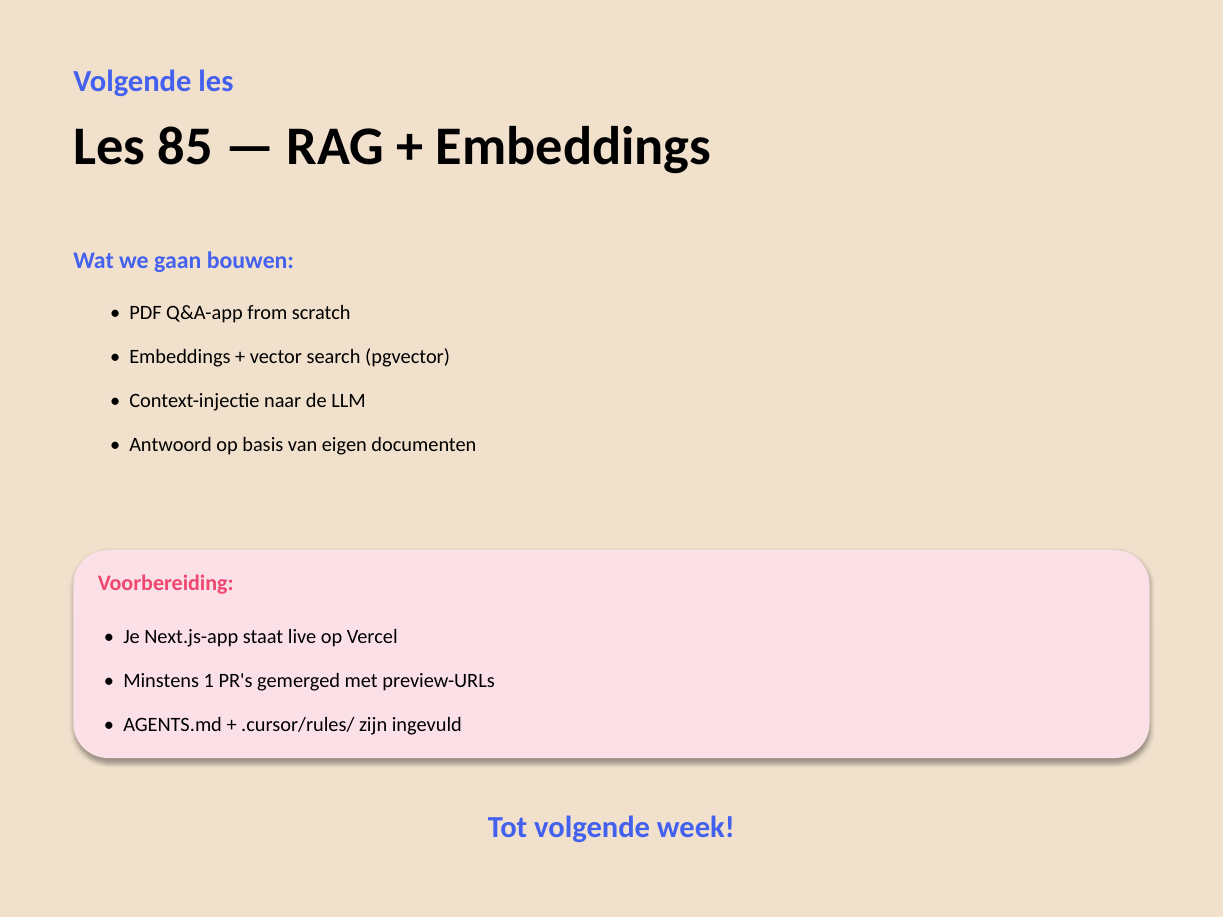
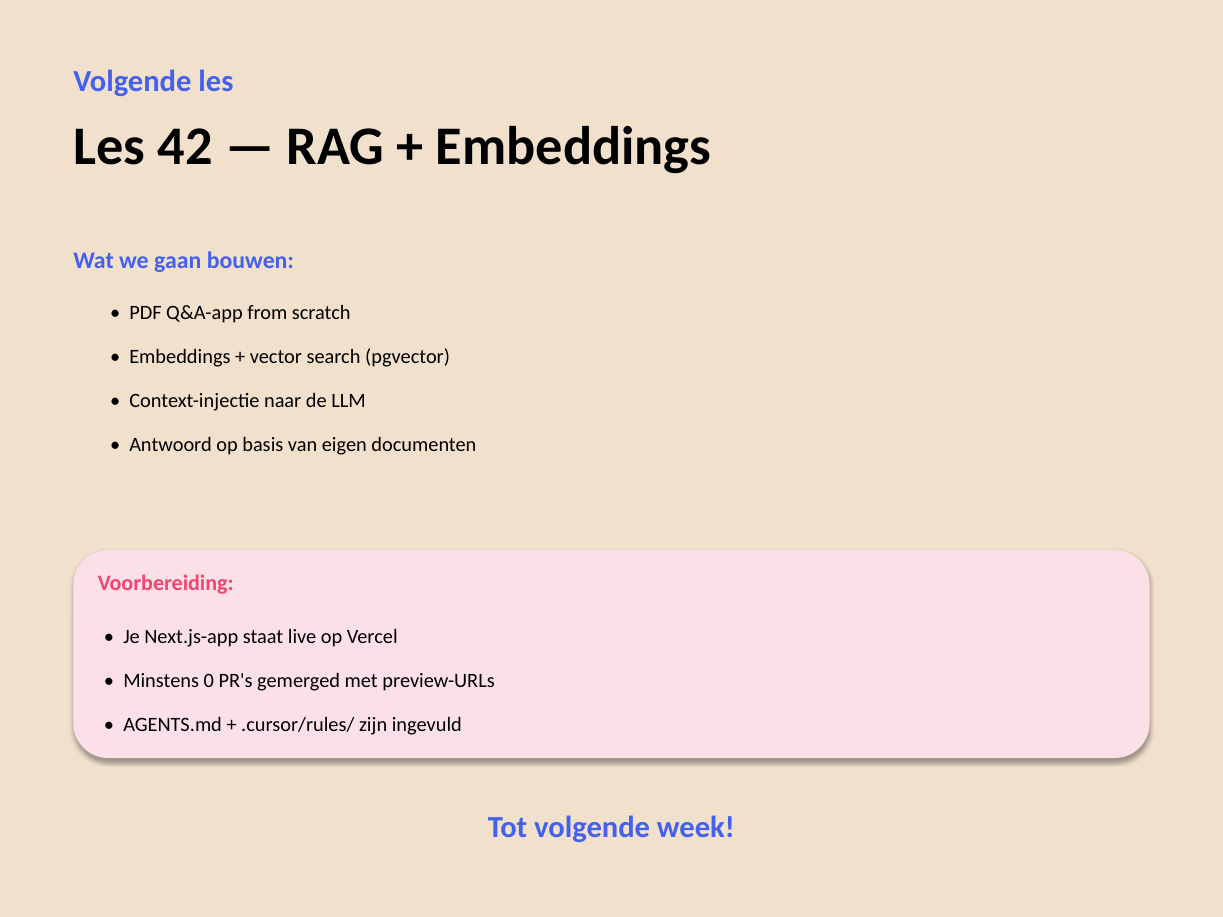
85: 85 -> 42 (185, 146)
1: 1 -> 0 (209, 681)
